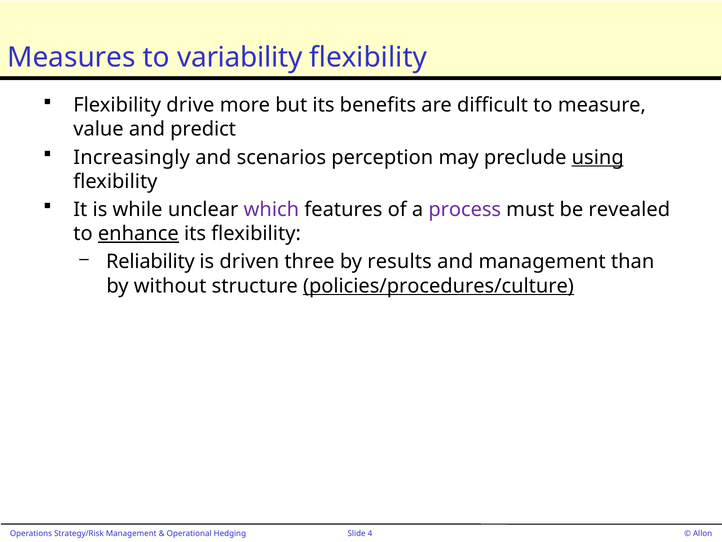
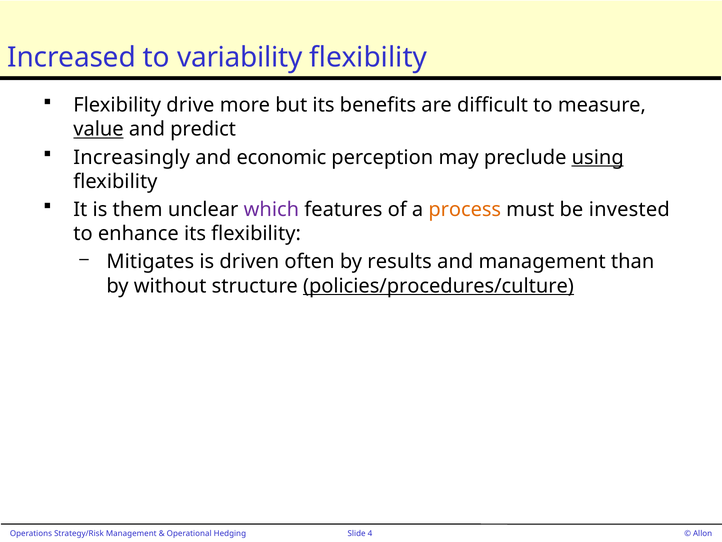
Measures: Measures -> Increased (72, 58)
value underline: none -> present (99, 129)
scenarios: scenarios -> economic (281, 157)
while: while -> them (138, 209)
process colour: purple -> orange (465, 209)
revealed: revealed -> invested (629, 209)
enhance underline: present -> none (138, 233)
Reliability: Reliability -> Mitigates (150, 262)
three: three -> often (310, 262)
